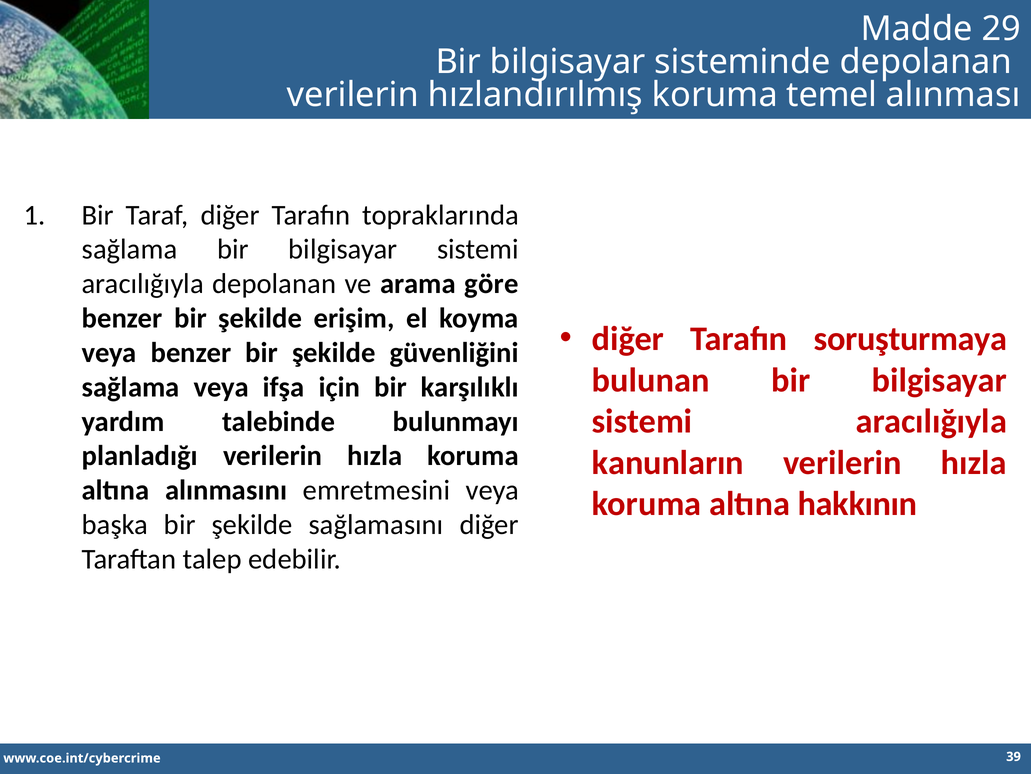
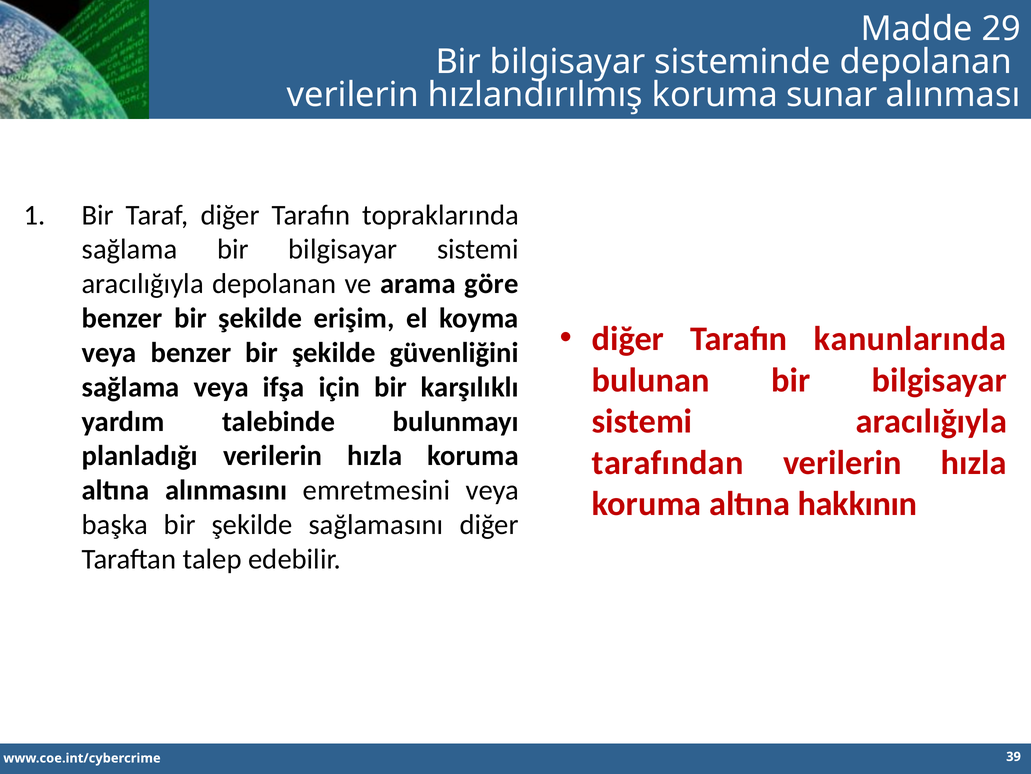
temel: temel -> sunar (832, 95)
soruşturmaya: soruşturmaya -> kanunlarında (910, 339)
kanunların: kanunların -> tarafından (668, 462)
